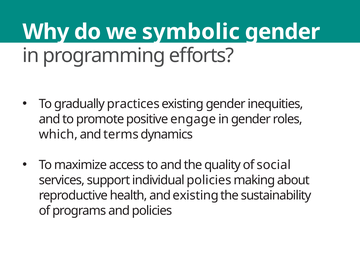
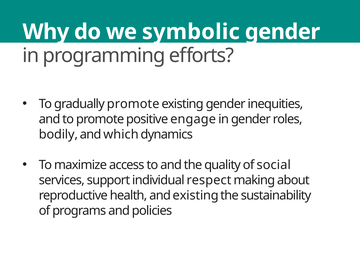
gradually practices: practices -> promote (133, 104)
which: which -> bodily (58, 135)
terms: terms -> which (121, 135)
individual policies: policies -> respect (209, 180)
